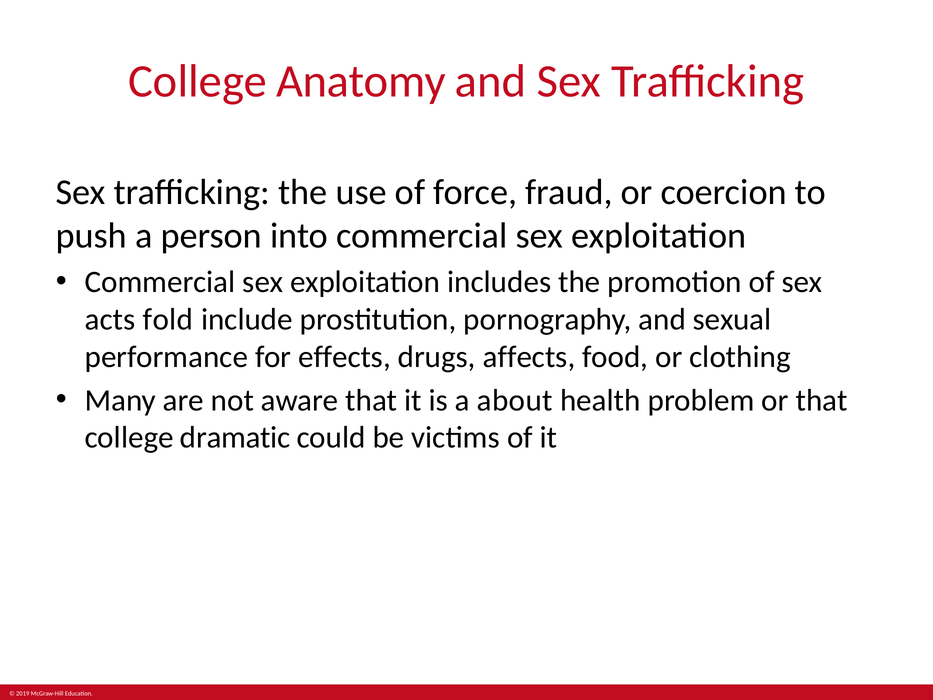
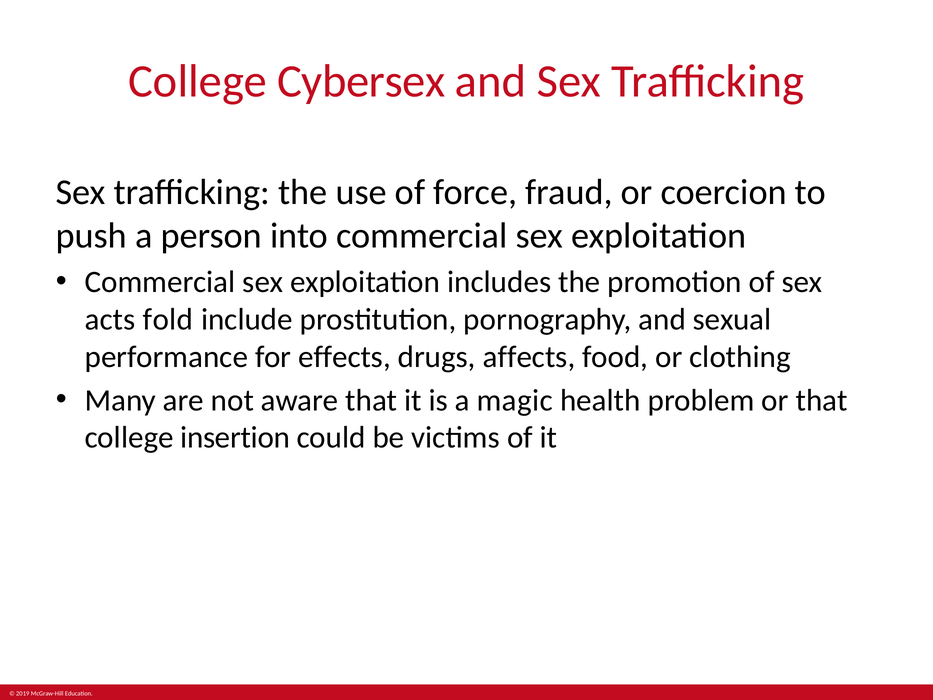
Anatomy: Anatomy -> Cybersex (361, 81)
about: about -> magic (515, 400)
dramatic: dramatic -> insertion (235, 438)
